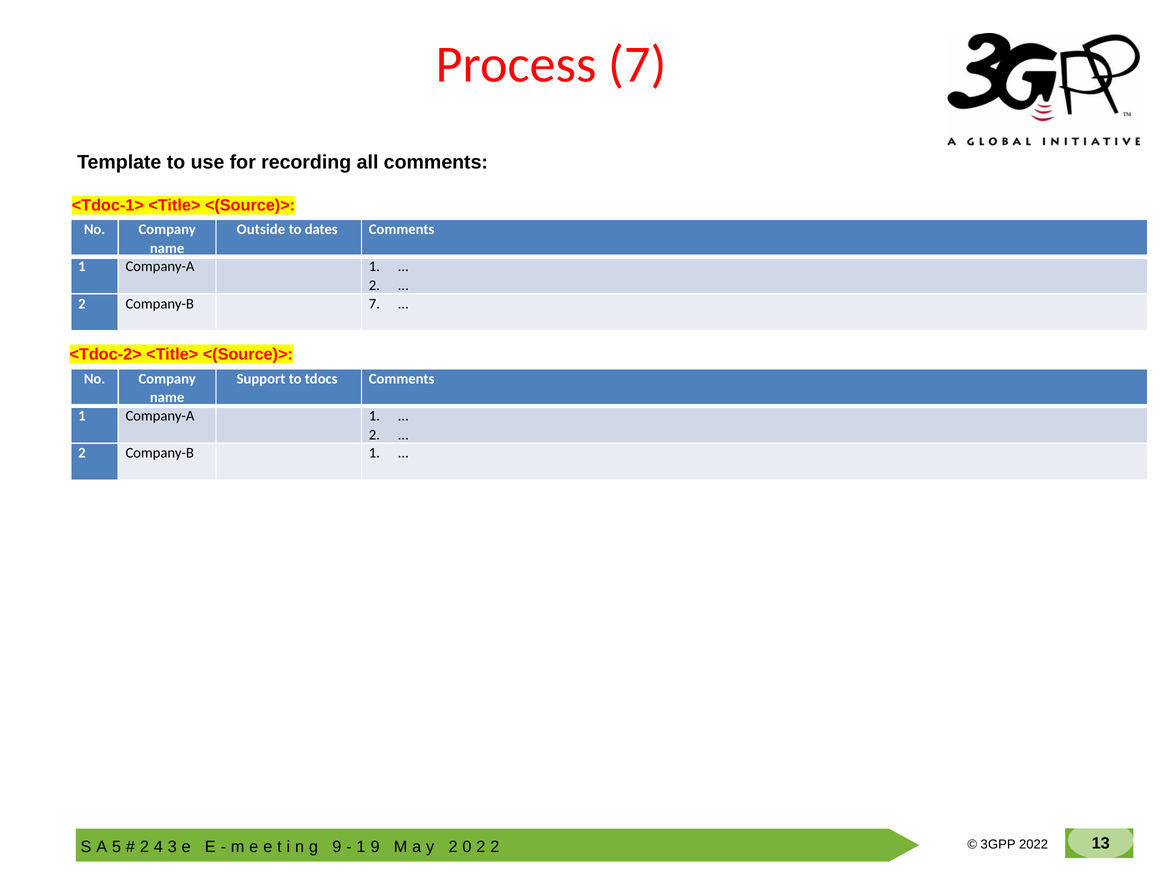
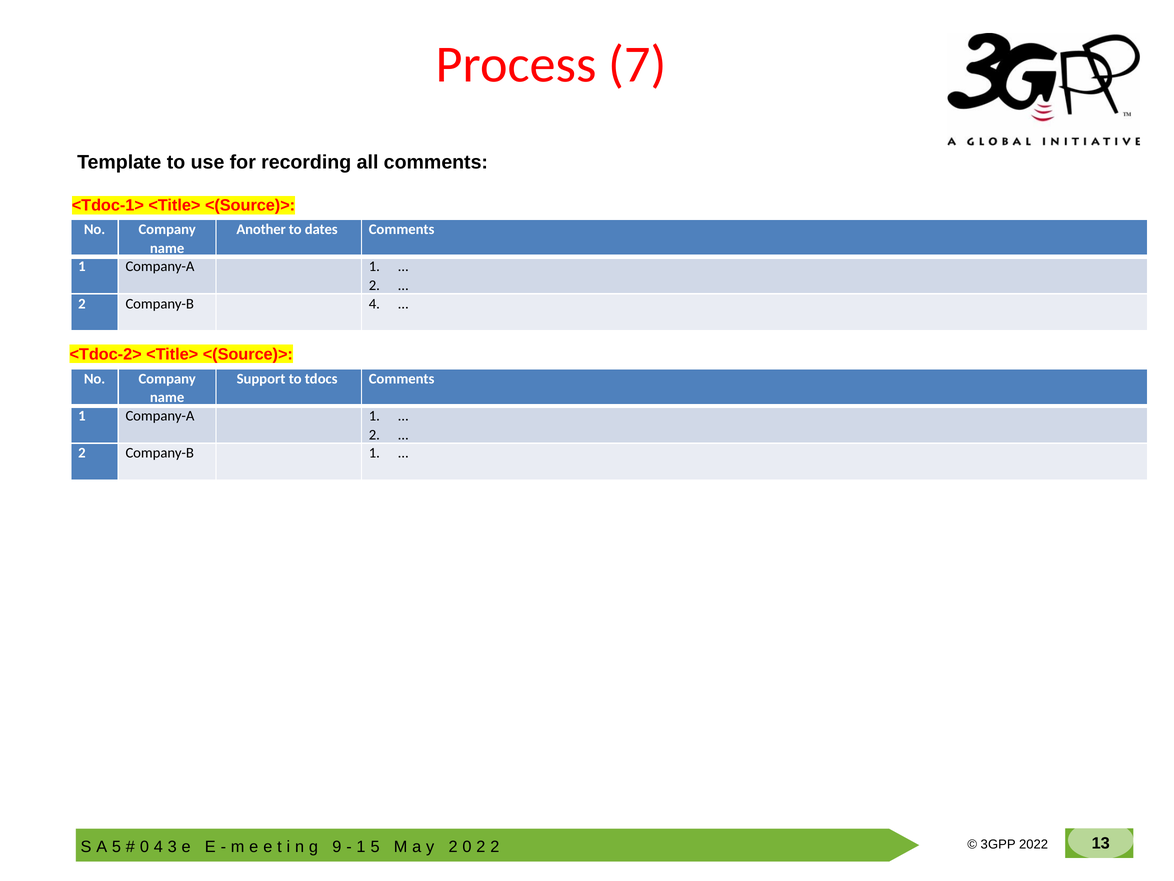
Outside: Outside -> Another (261, 229)
Company-B 7: 7 -> 4 (374, 304)
2: 2 -> 0 (144, 847)
1 9: 9 -> 5 (375, 847)
